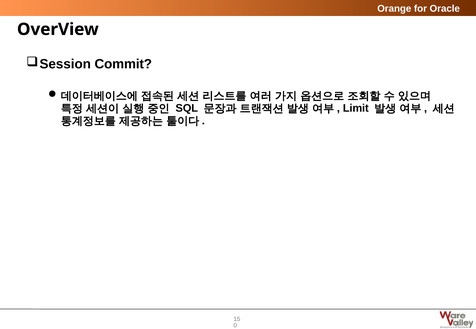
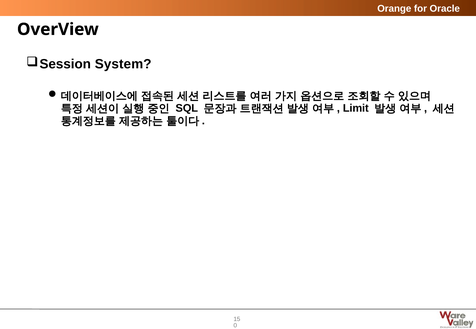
Commit: Commit -> System (123, 64)
